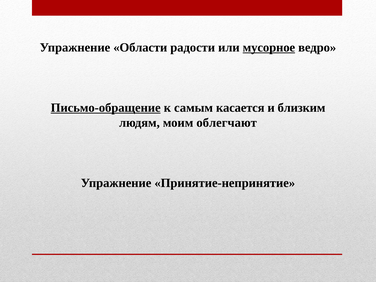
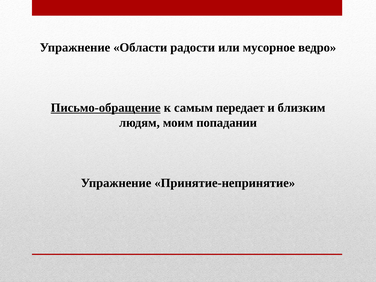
мусорное underline: present -> none (269, 48)
касается: касается -> передает (240, 108)
облегчают: облегчают -> попадании (227, 123)
